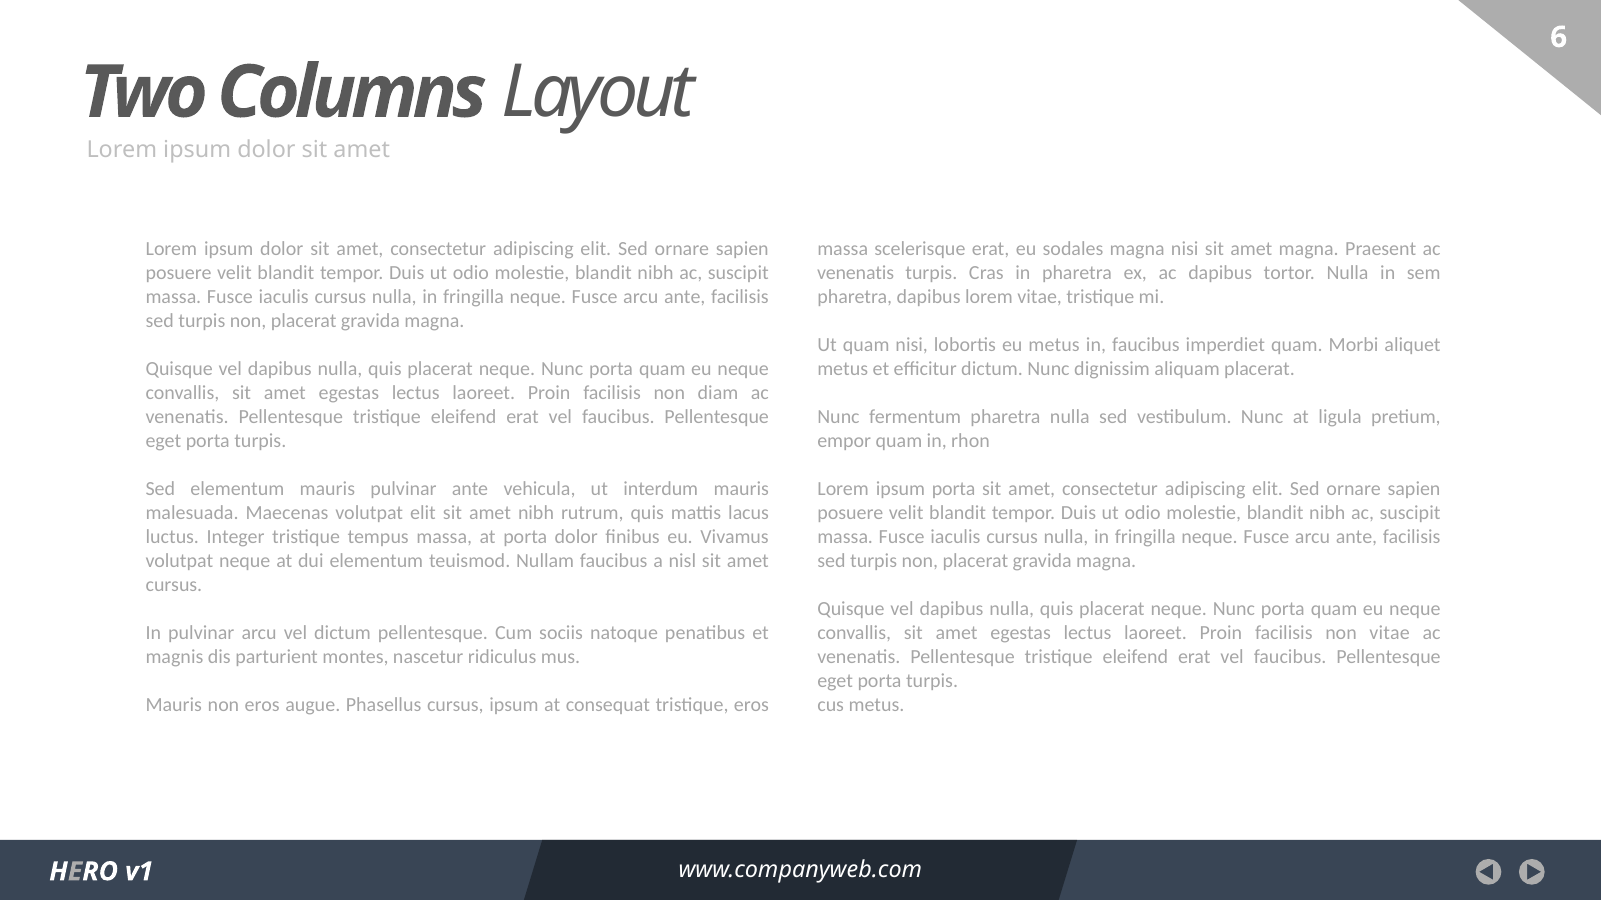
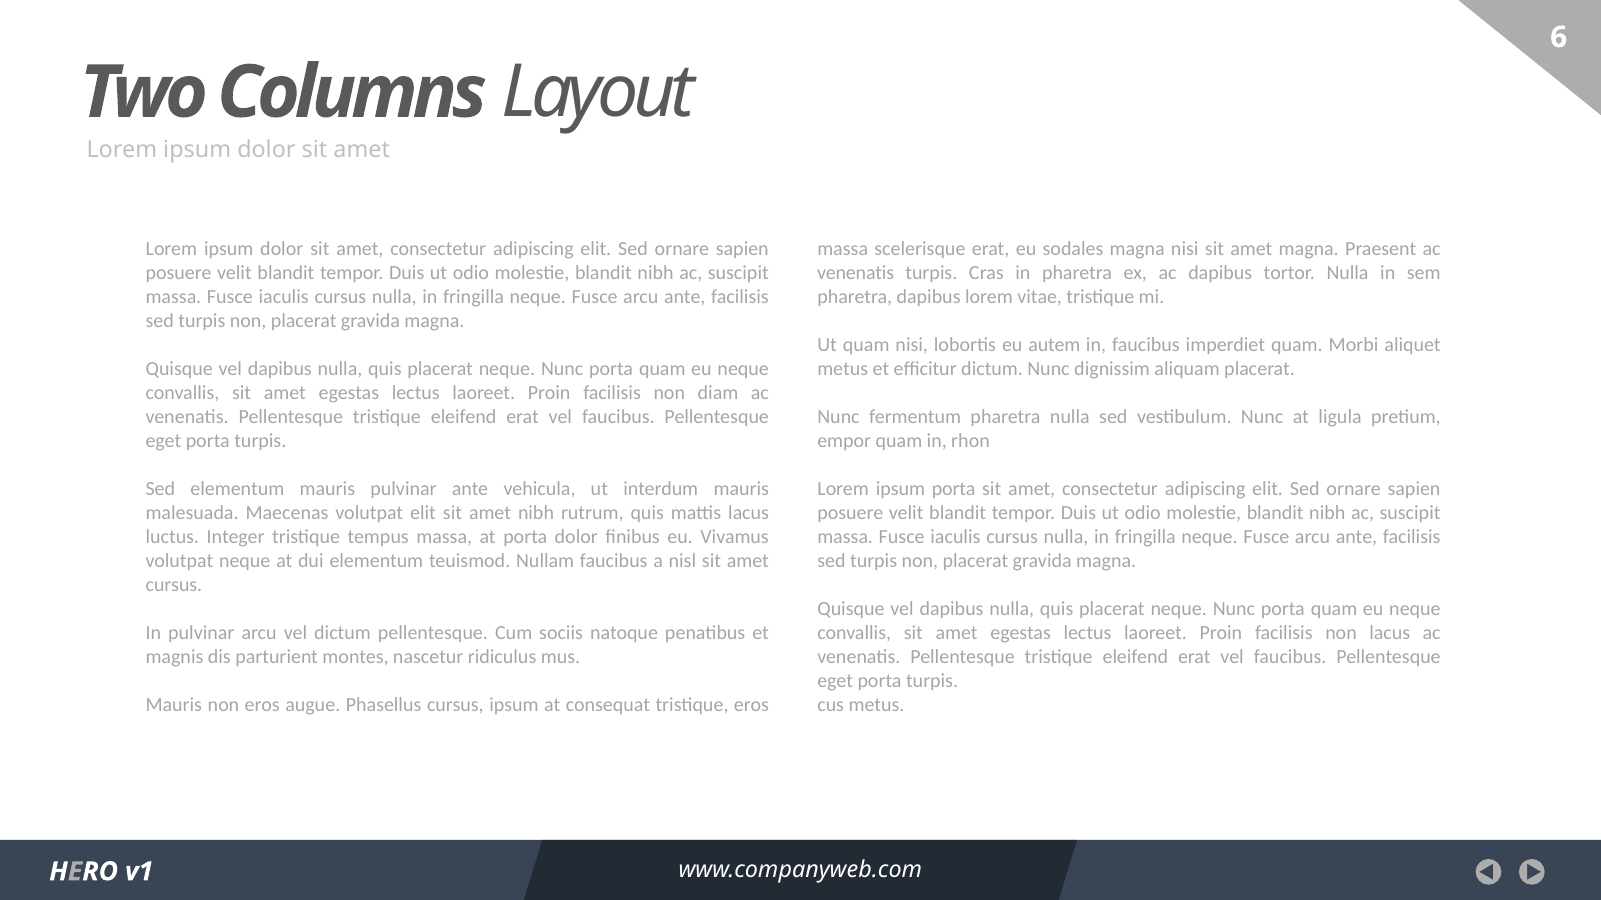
eu metus: metus -> autem (1054, 345)
non vitae: vitae -> lacus (1390, 633)
